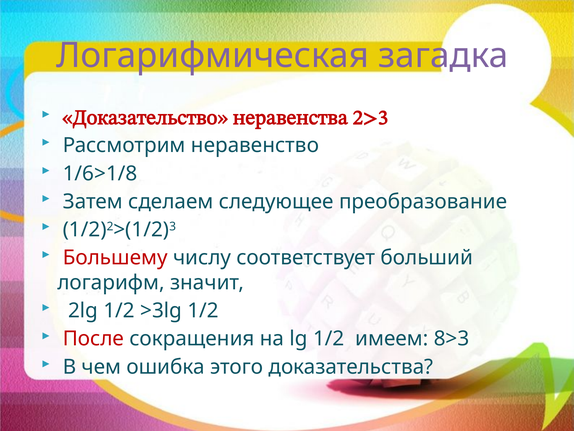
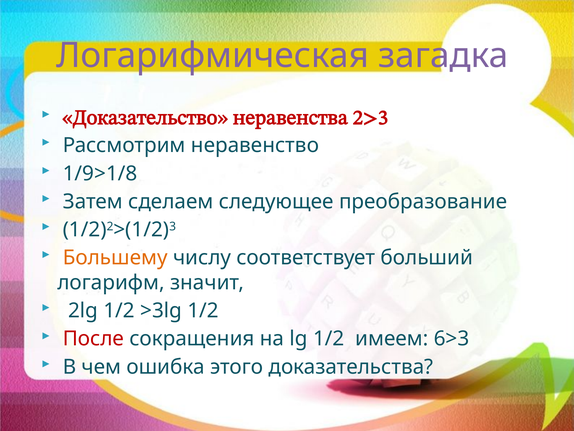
1/6>1/8: 1/6>1/8 -> 1/9>1/8 (100, 173)
Большему colour: red -> orange (115, 257)
8>3: 8>3 -> 6>3 (452, 338)
